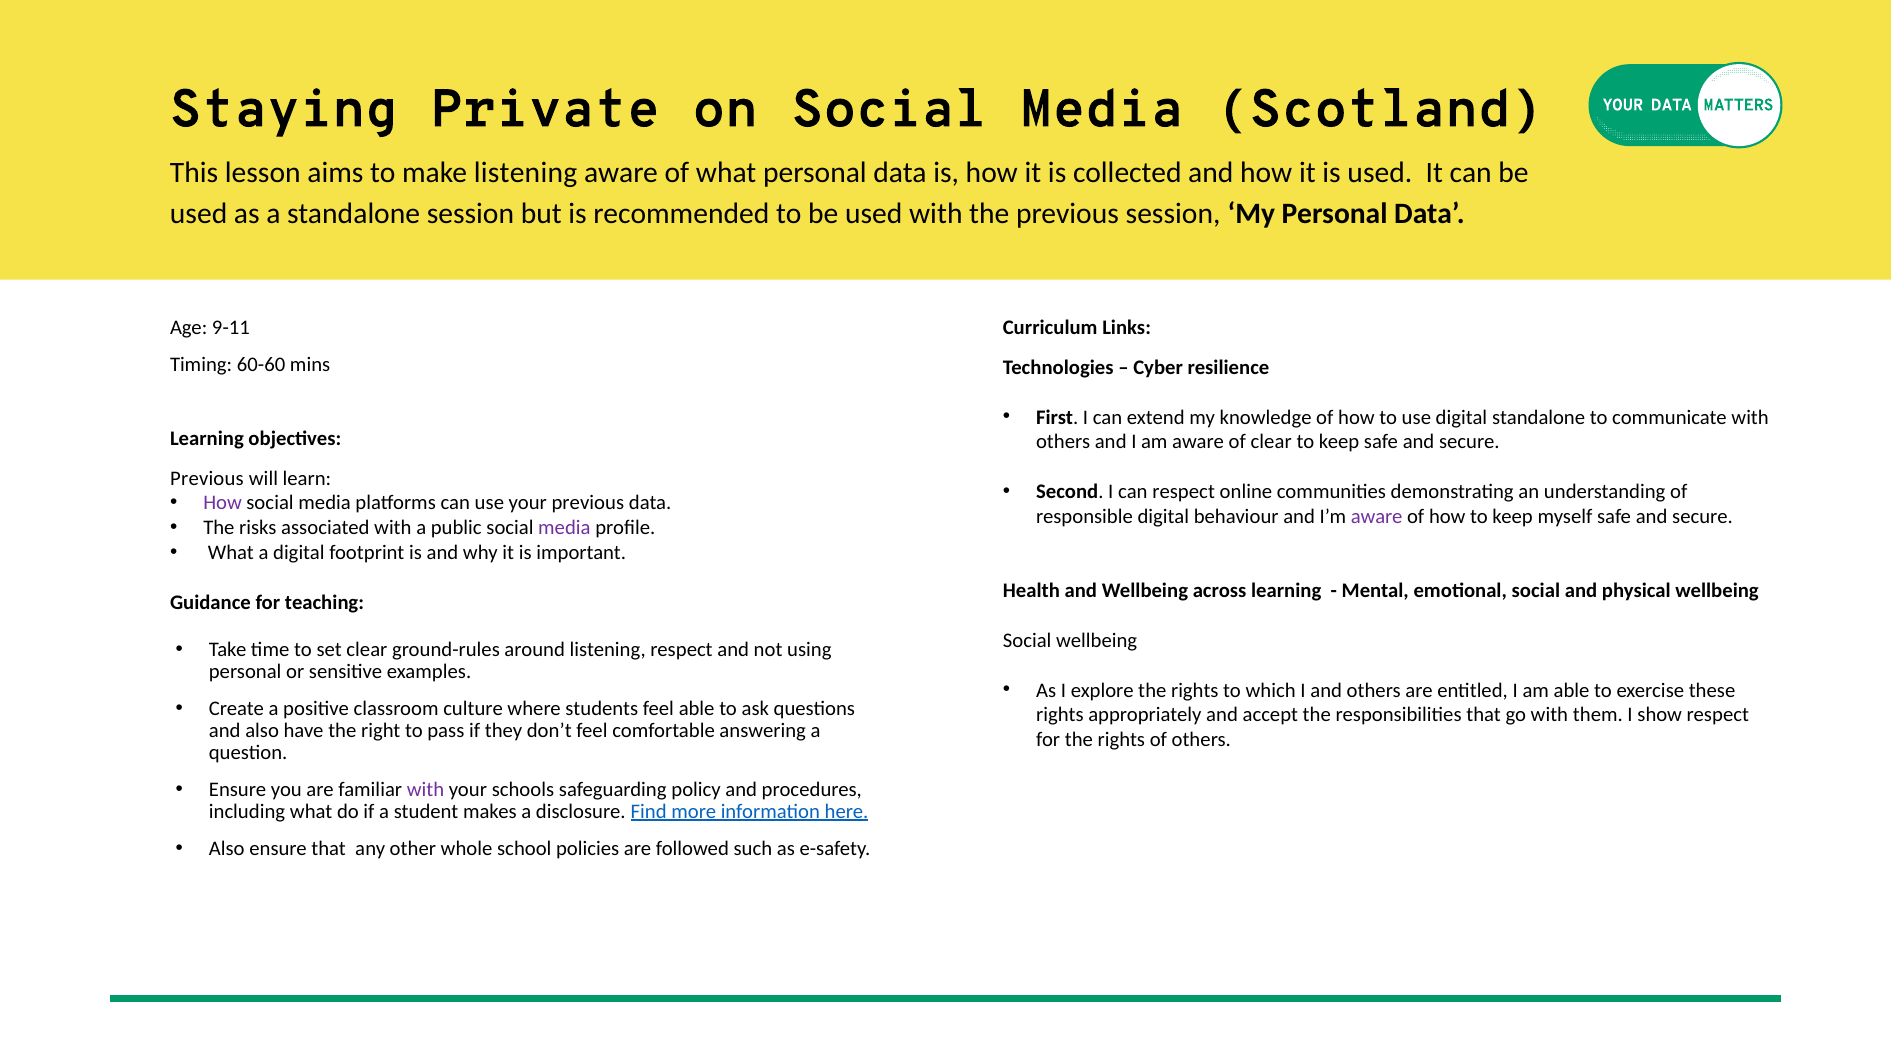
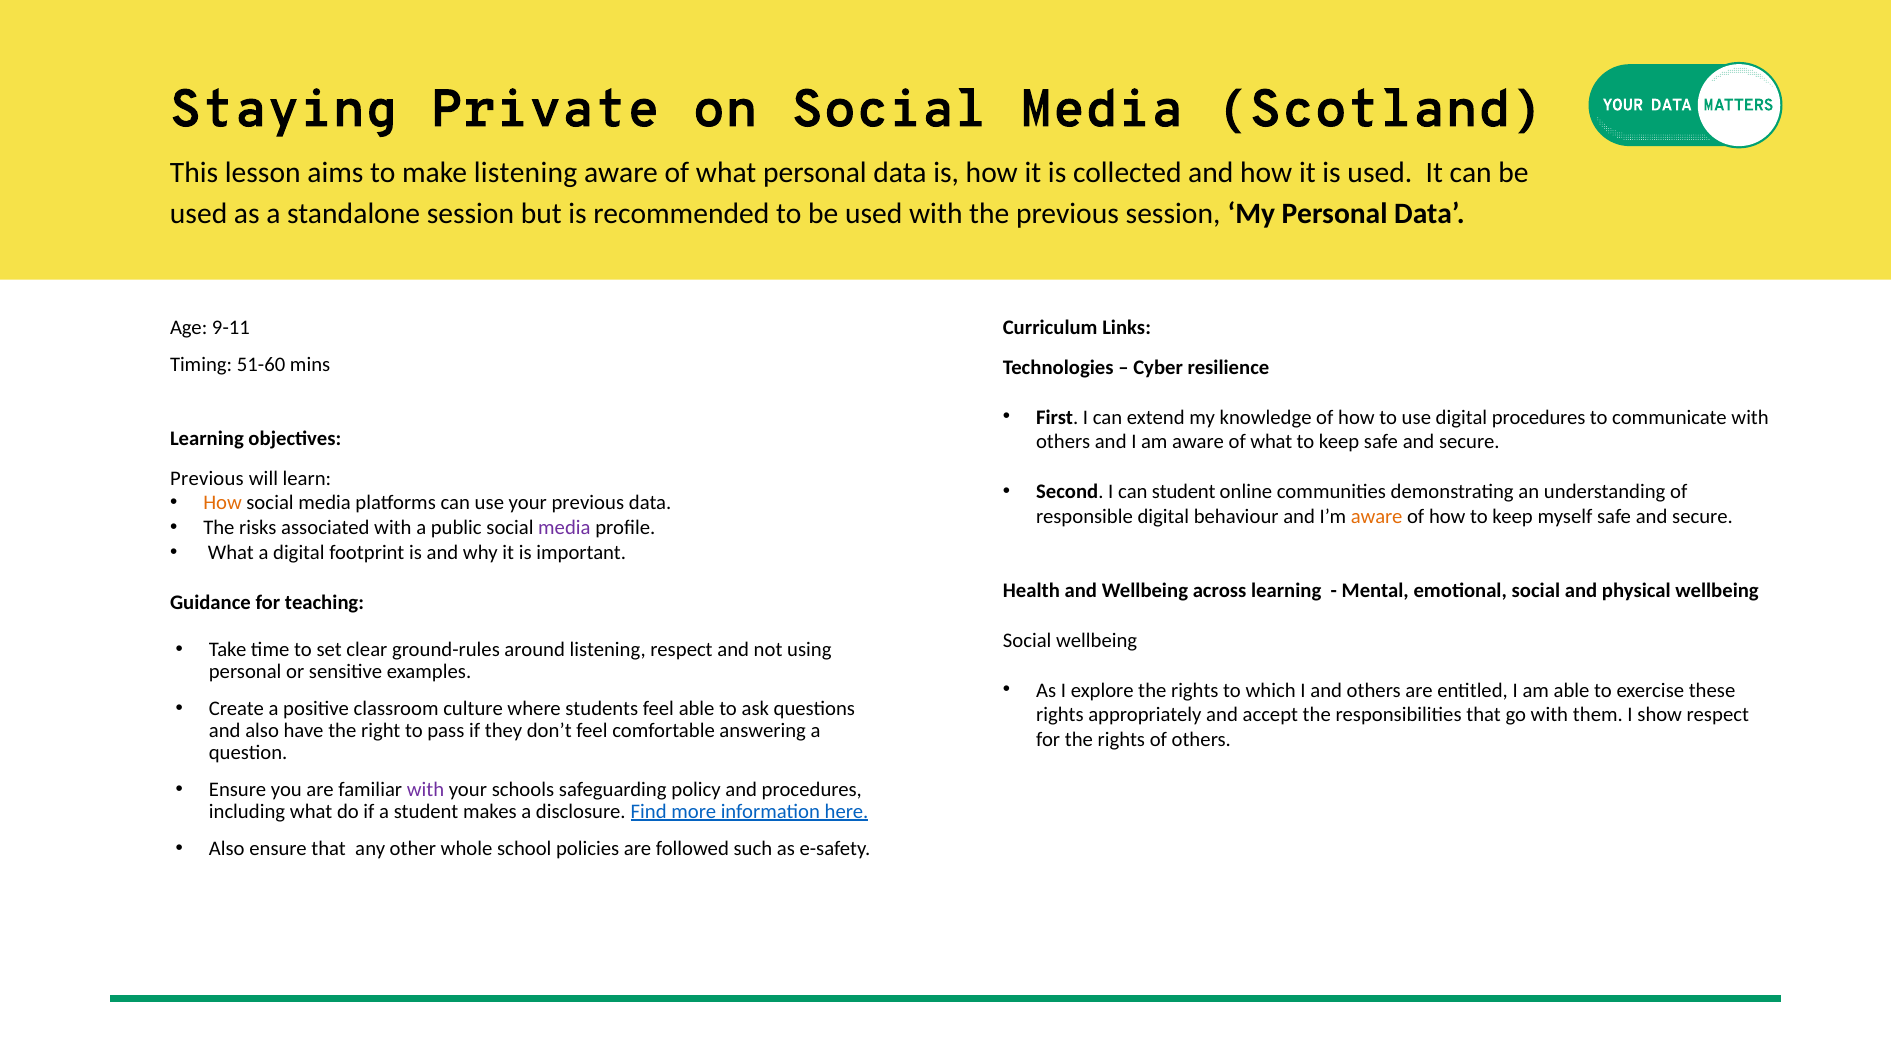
60-60: 60-60 -> 51-60 (261, 365)
digital standalone: standalone -> procedures (1539, 417)
am aware of clear: clear -> what (1271, 442)
can respect: respect -> student (1184, 492)
How colour: purple -> orange (223, 503)
aware colour: purple -> orange (1377, 517)
